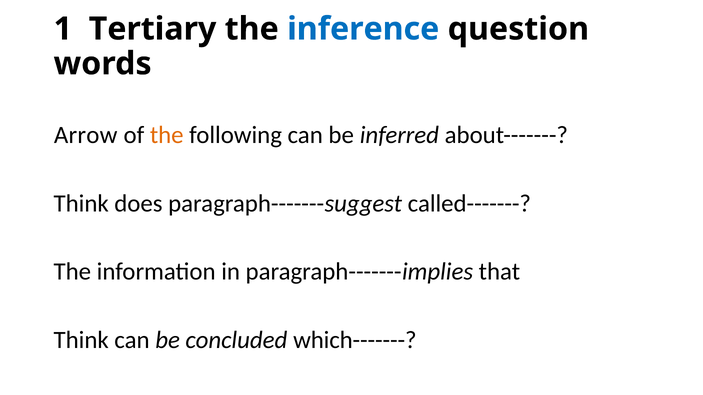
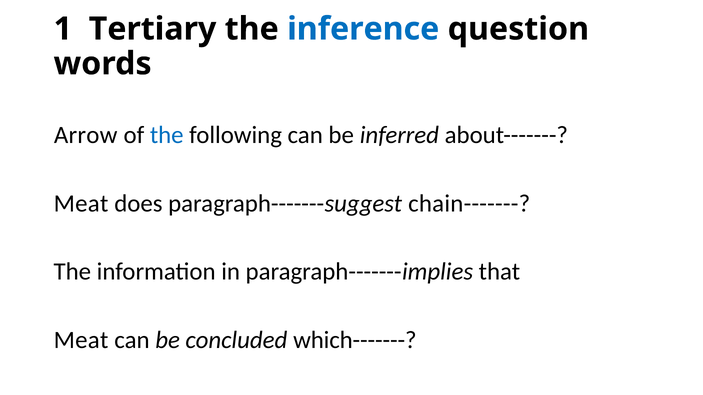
the colour: orange -> blue (167, 135)
Think: Think -> Meat (81, 204)
called-------: called------- -> chain------- (469, 204)
Think: Think -> Meat (81, 340)
